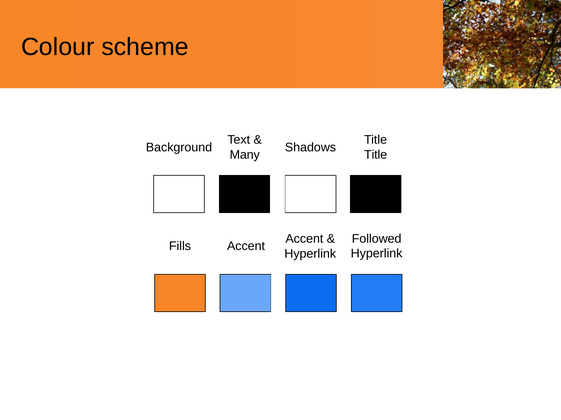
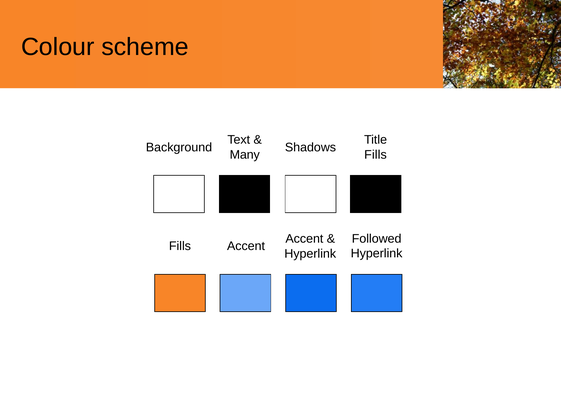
Title: Title -> Fills (376, 155)
